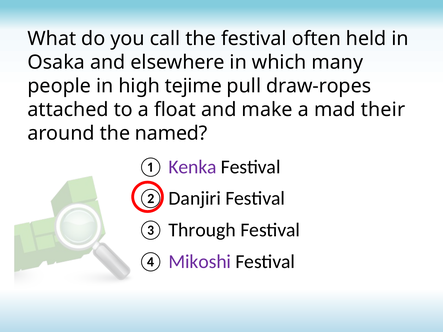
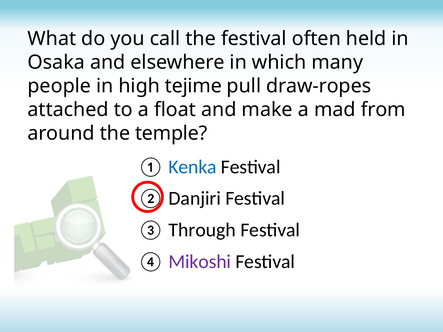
their: their -> from (383, 110)
named: named -> temple (171, 133)
Kenka colour: purple -> blue (193, 167)
